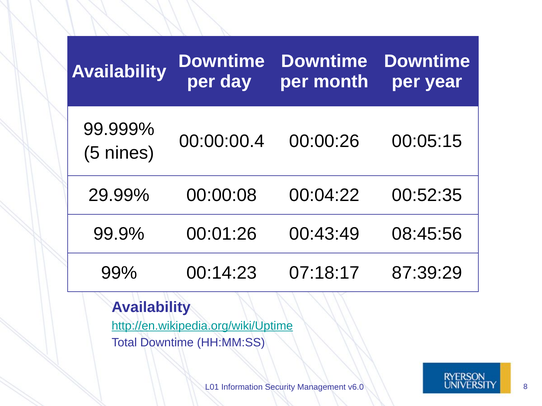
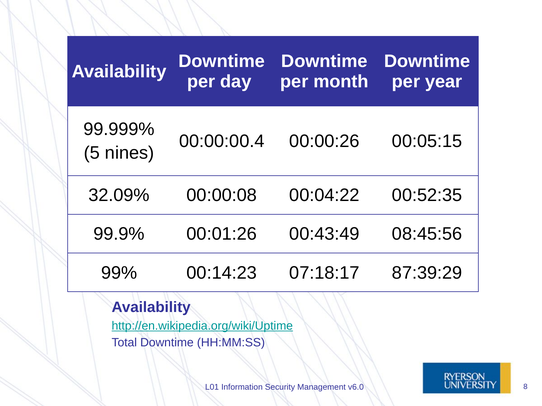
29.99%: 29.99% -> 32.09% (119, 196)
